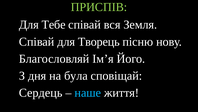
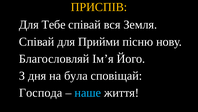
ПРИСПІВ colour: light green -> yellow (99, 7)
Творець: Творець -> Прийми (99, 41)
Сердець: Сердець -> Господа (41, 92)
